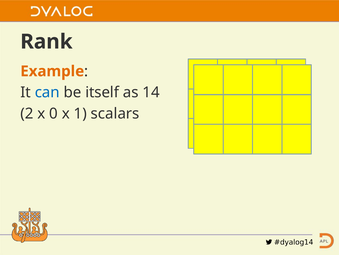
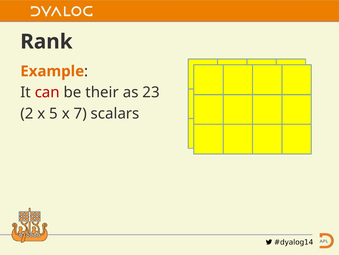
can colour: blue -> red (47, 92)
itself: itself -> their (102, 92)
14: 14 -> 23 (151, 92)
0: 0 -> 5 (54, 113)
1: 1 -> 7 (80, 113)
